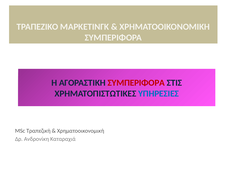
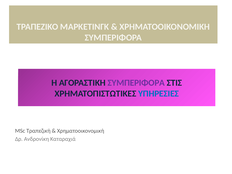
ΣΥΜΠΕΡΙΦΟΡΑ colour: red -> purple (136, 83)
